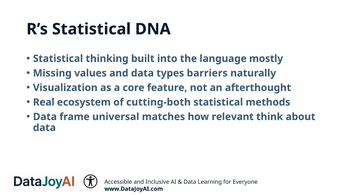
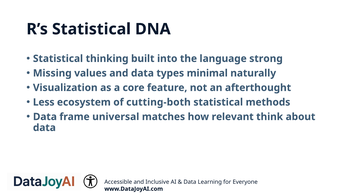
mostly: mostly -> strong (266, 59)
barriers: barriers -> minimal (207, 73)
Real: Real -> Less (44, 102)
